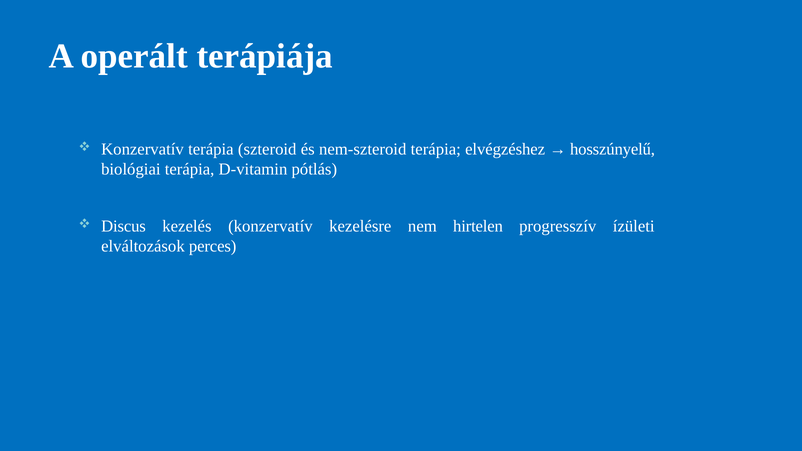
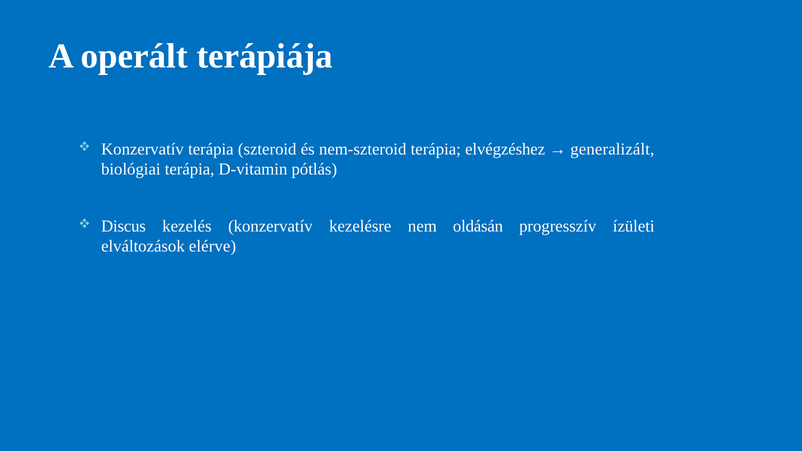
hosszúnyelű: hosszúnyelű -> generalizált (612, 149)
hirtelen: hirtelen -> oldásán (478, 226)
perces: perces -> elérve (213, 246)
